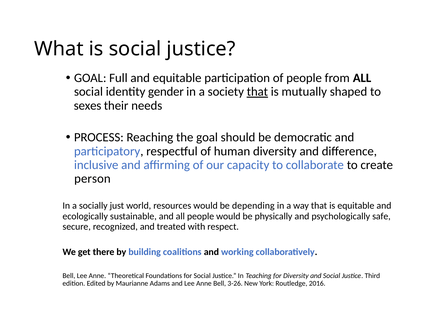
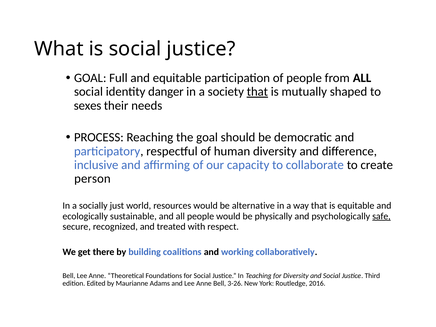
gender: gender -> danger (166, 92)
depending: depending -> alternative (253, 206)
safe underline: none -> present (381, 216)
